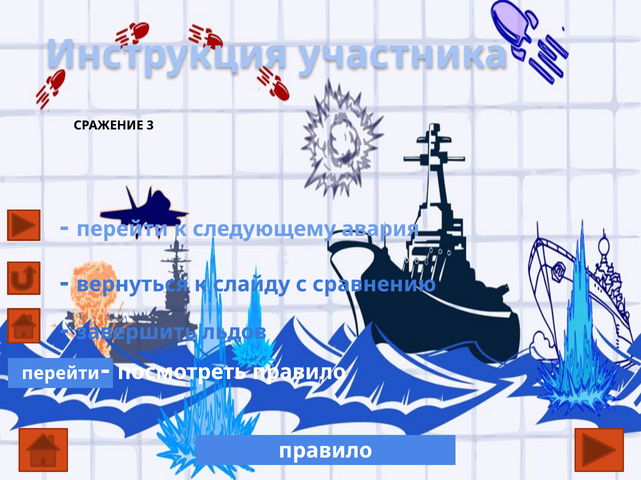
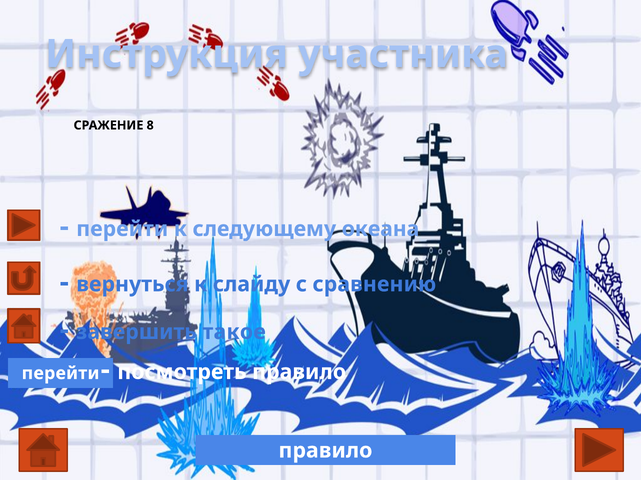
3: 3 -> 8 (150, 126)
авария: авария -> океана (380, 229)
льдов: льдов -> такое (234, 332)
